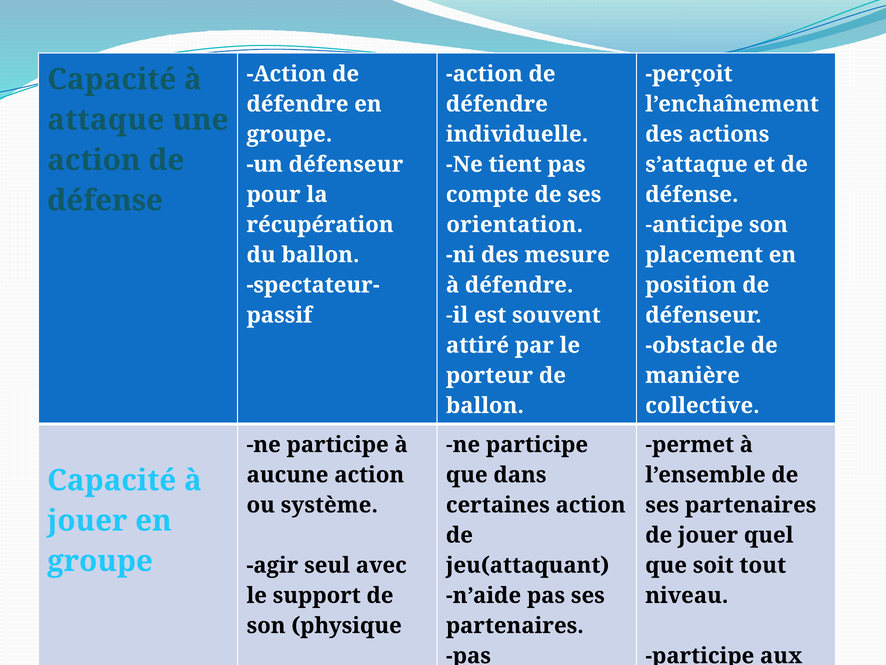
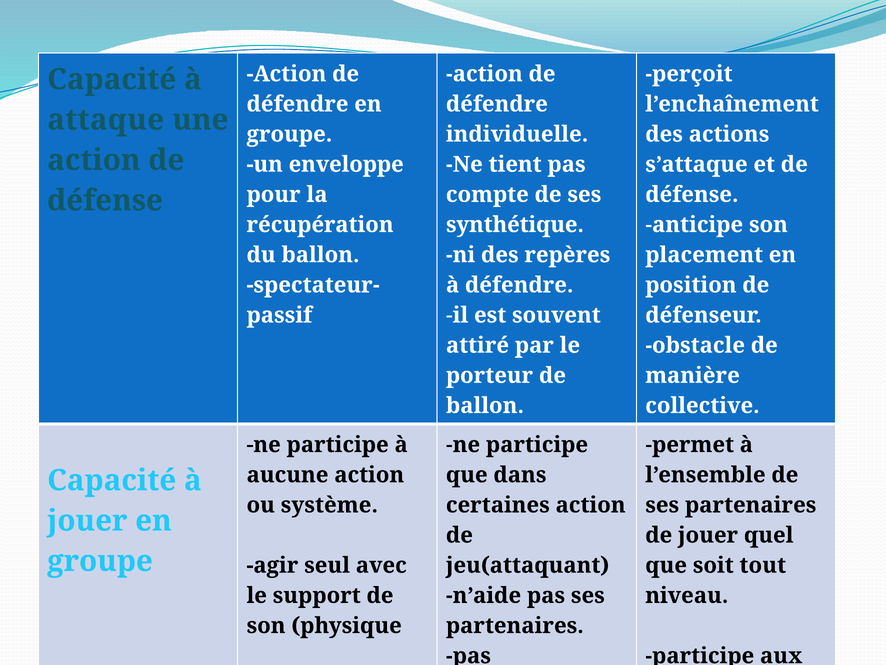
un défenseur: défenseur -> enveloppe (346, 164)
orientation: orientation -> synthétique (515, 225)
mesure: mesure -> repères (567, 255)
